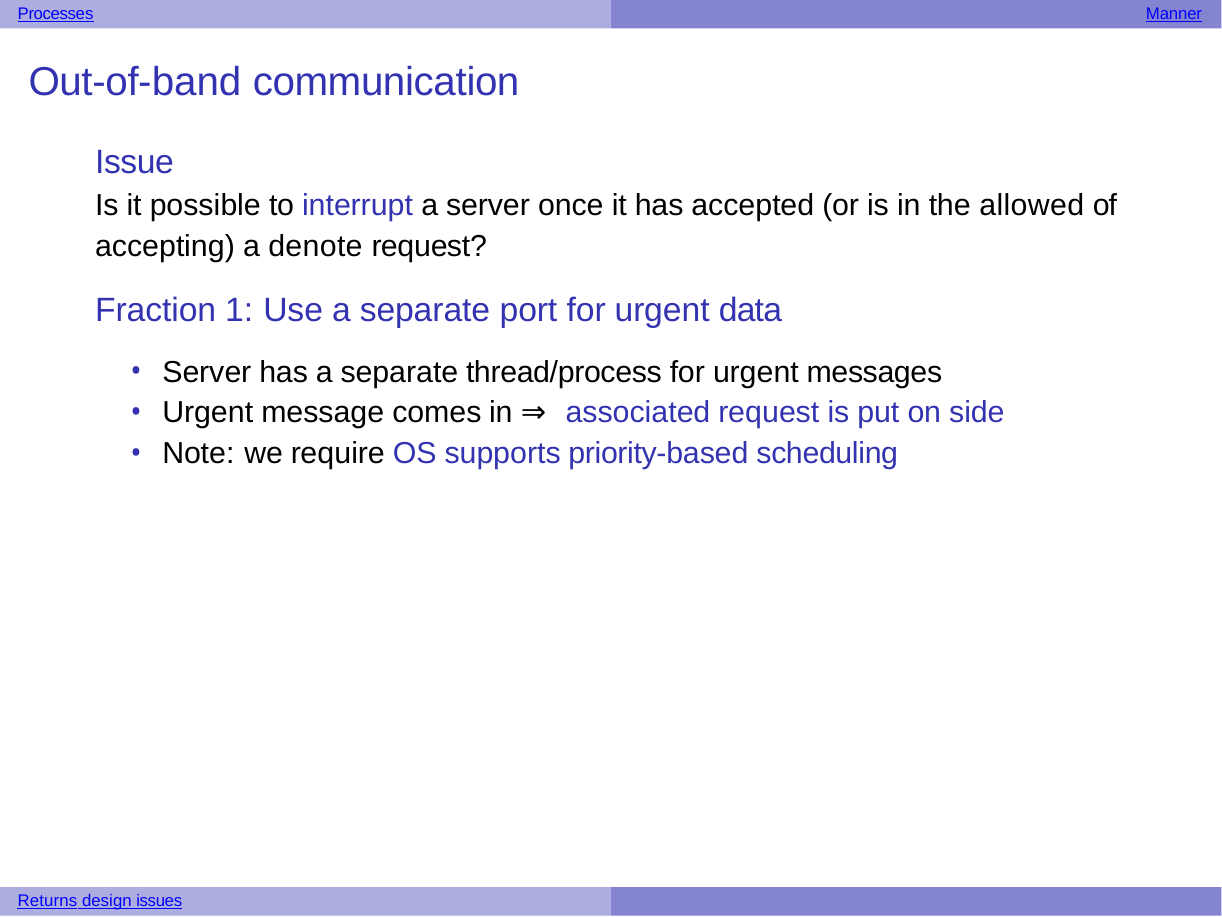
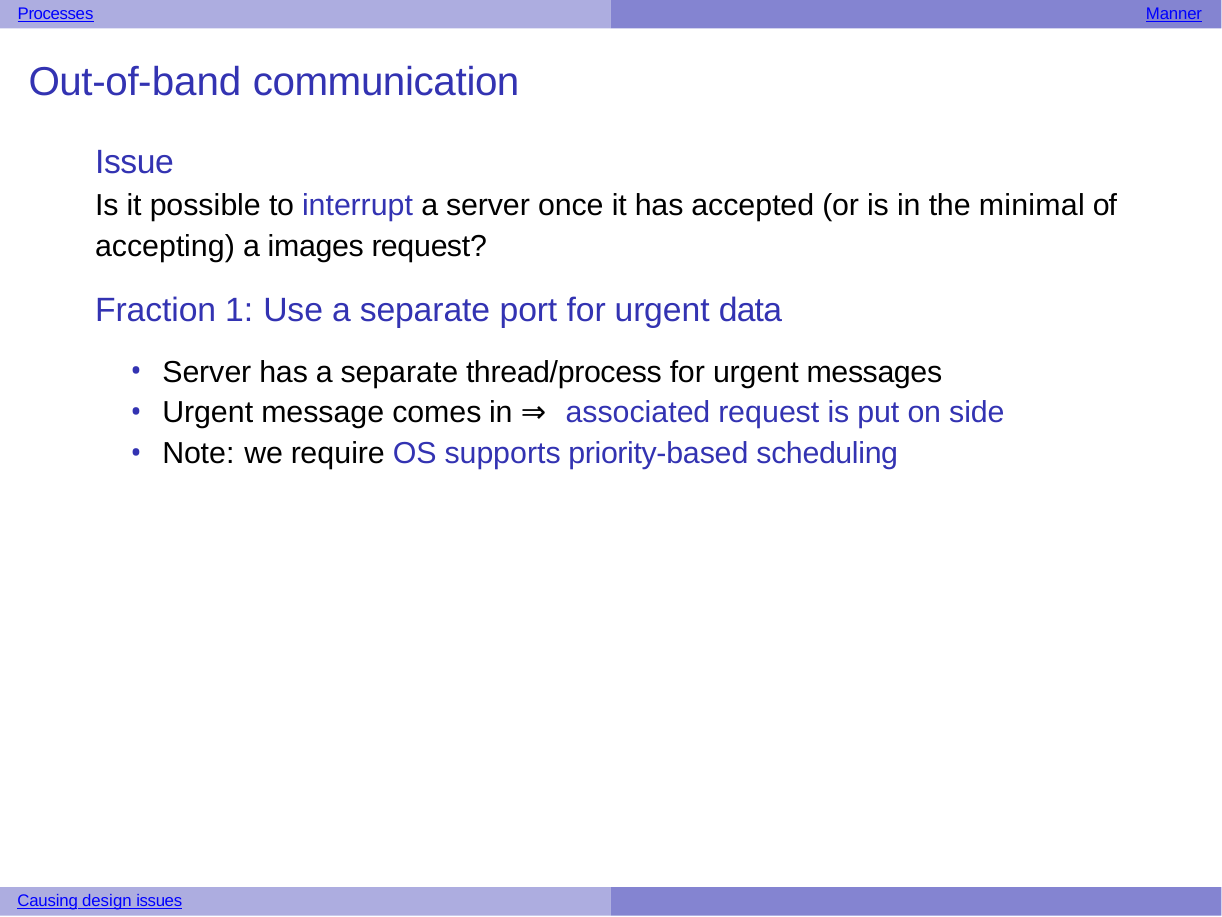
allowed: allowed -> minimal (1032, 206)
denote: denote -> images (316, 247)
Returns: Returns -> Causing (48, 902)
